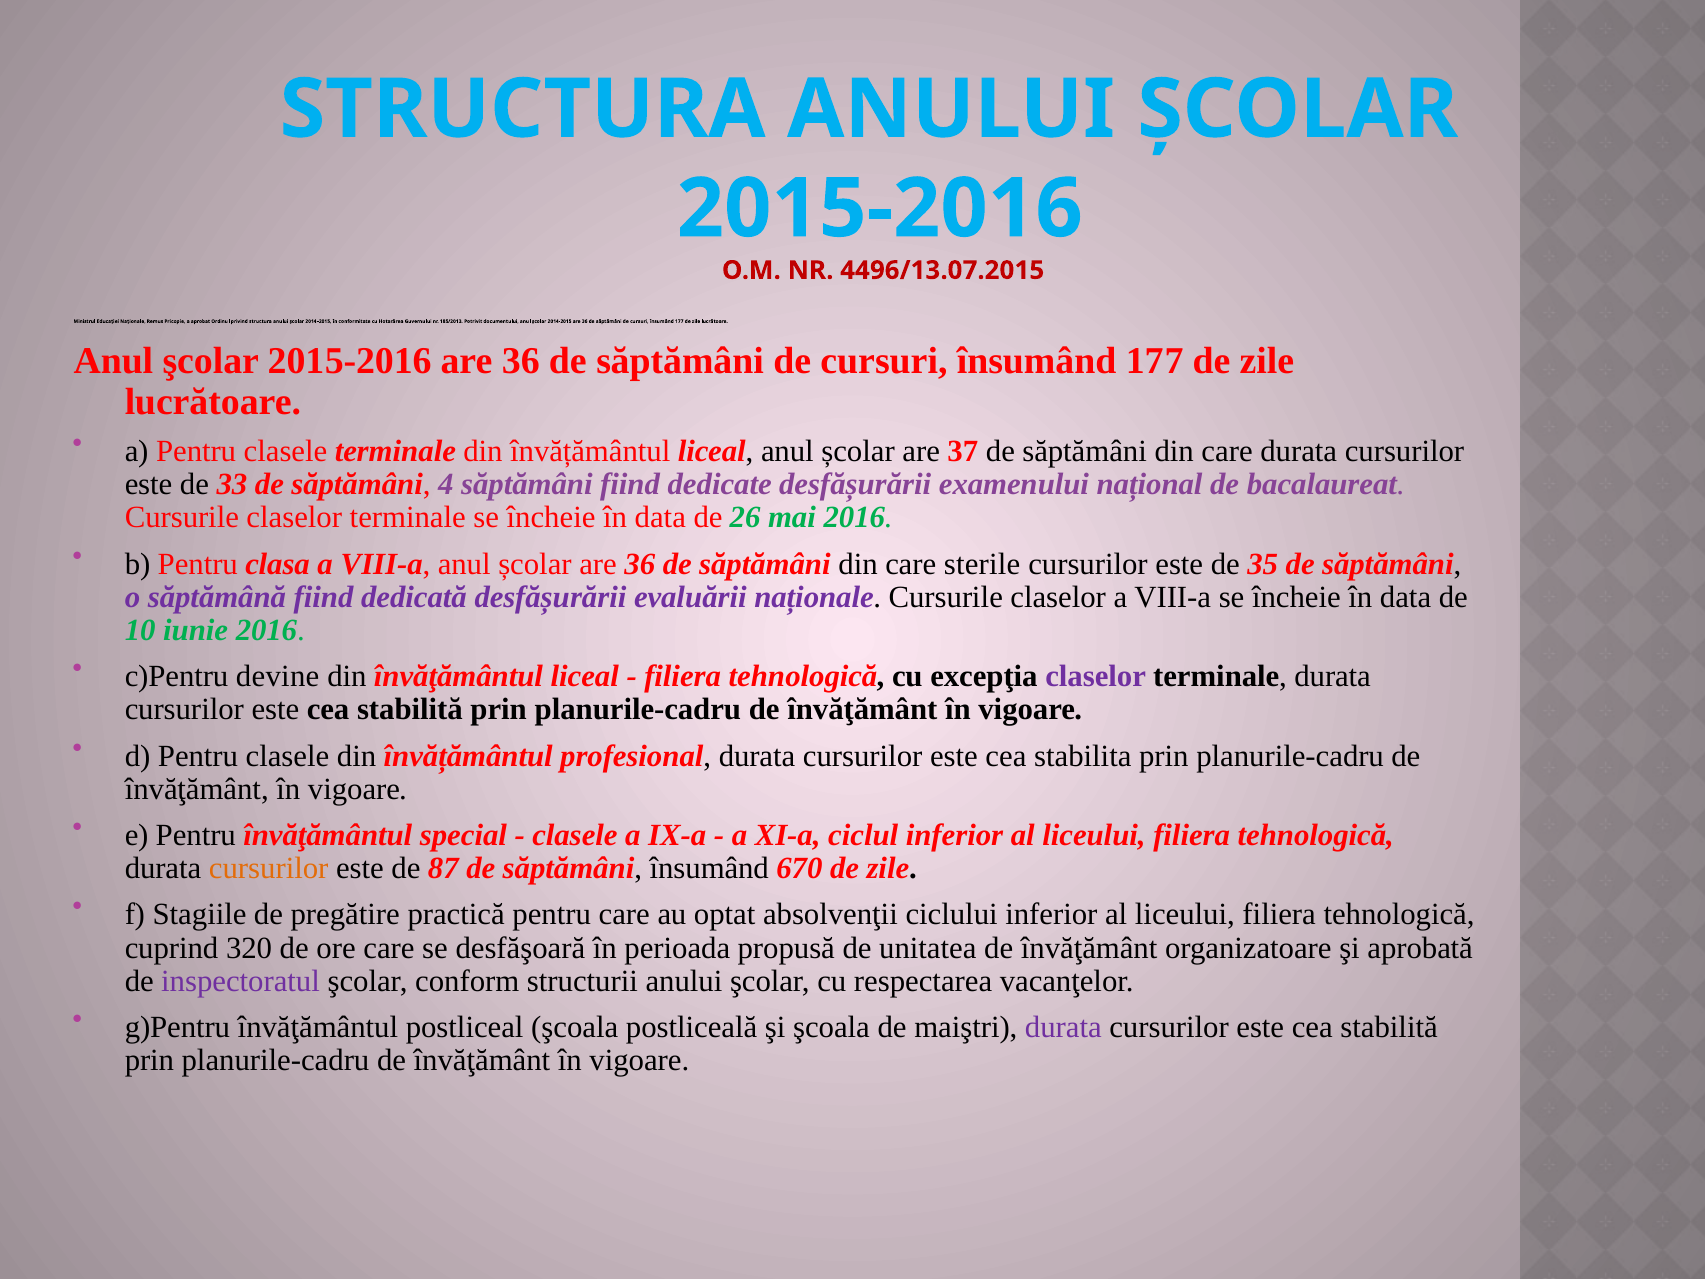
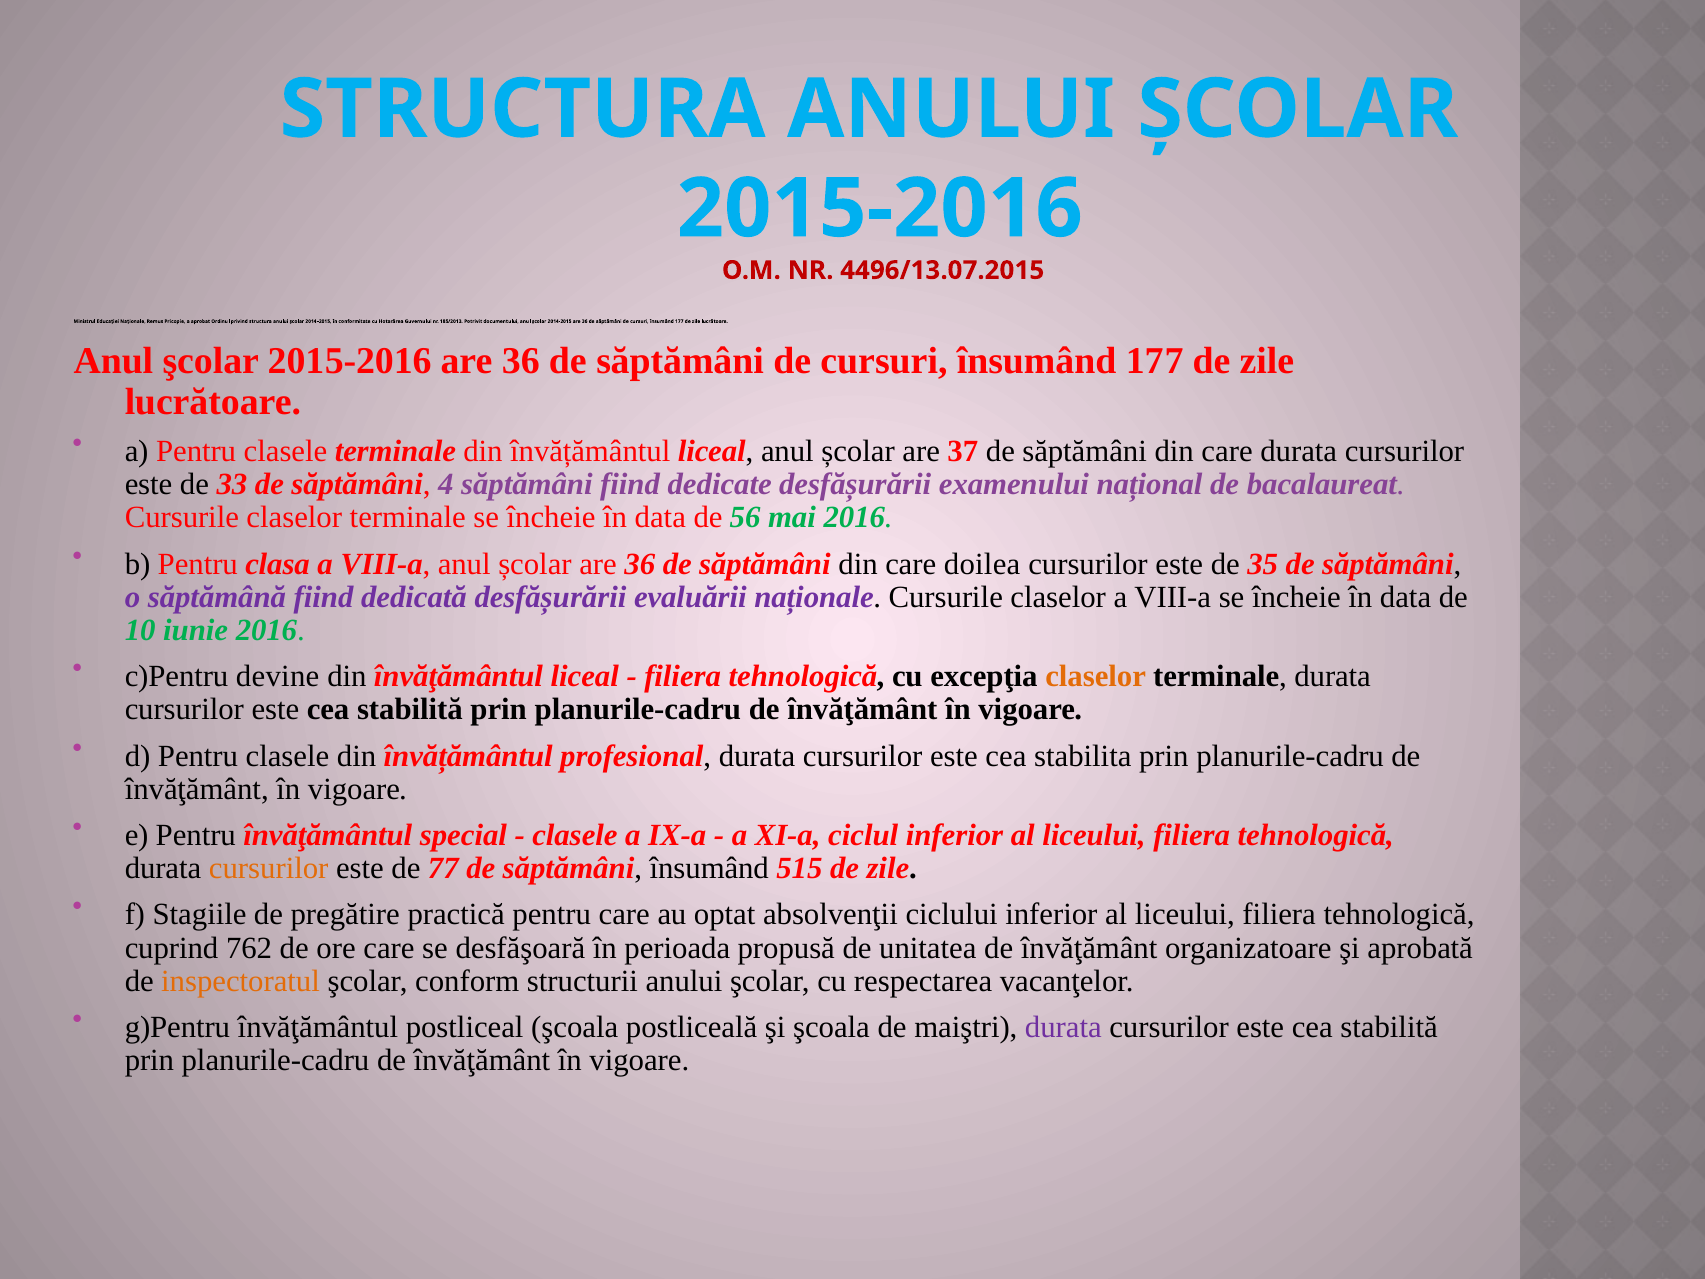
26: 26 -> 56 (745, 518)
sterile: sterile -> doilea (982, 564)
claselor colour: purple -> orange (1096, 676)
87: 87 -> 77 (443, 868)
670: 670 -> 515 (799, 868)
320: 320 -> 762 (249, 948)
inspectoratul colour: purple -> orange (241, 981)
